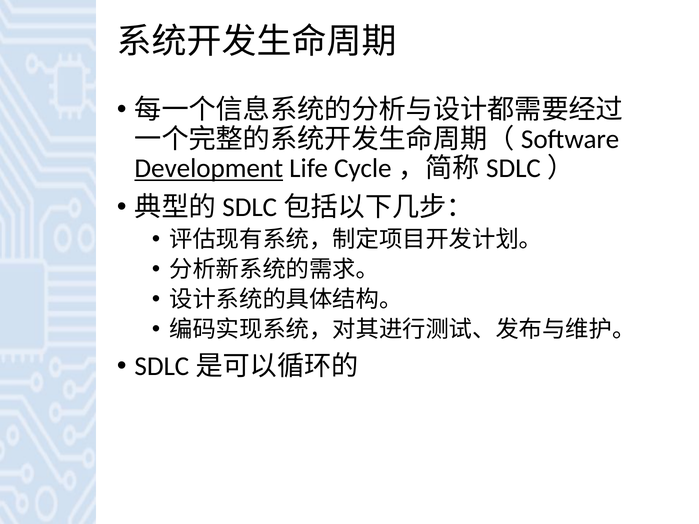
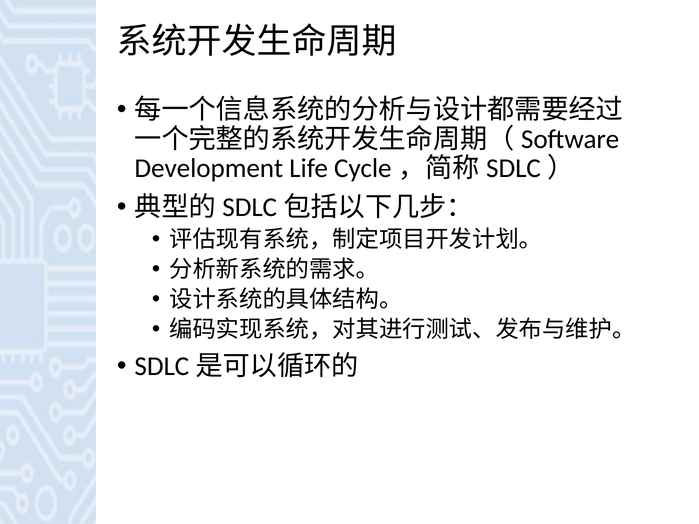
Development underline: present -> none (209, 168)
